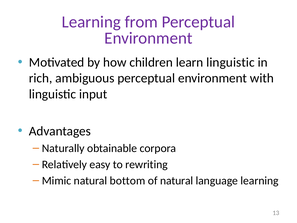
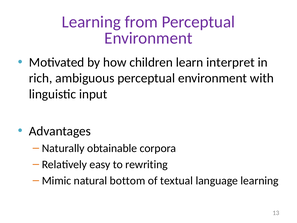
learn linguistic: linguistic -> interpret (231, 62)
of natural: natural -> textual (177, 180)
